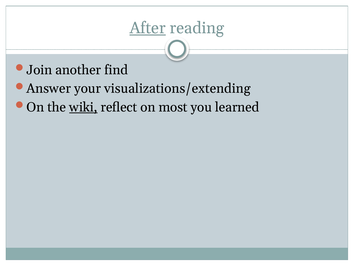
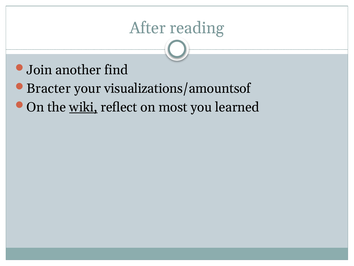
After underline: present -> none (148, 28)
Answer: Answer -> Bracter (49, 88)
visualizations/extending: visualizations/extending -> visualizations/amountsof (177, 88)
